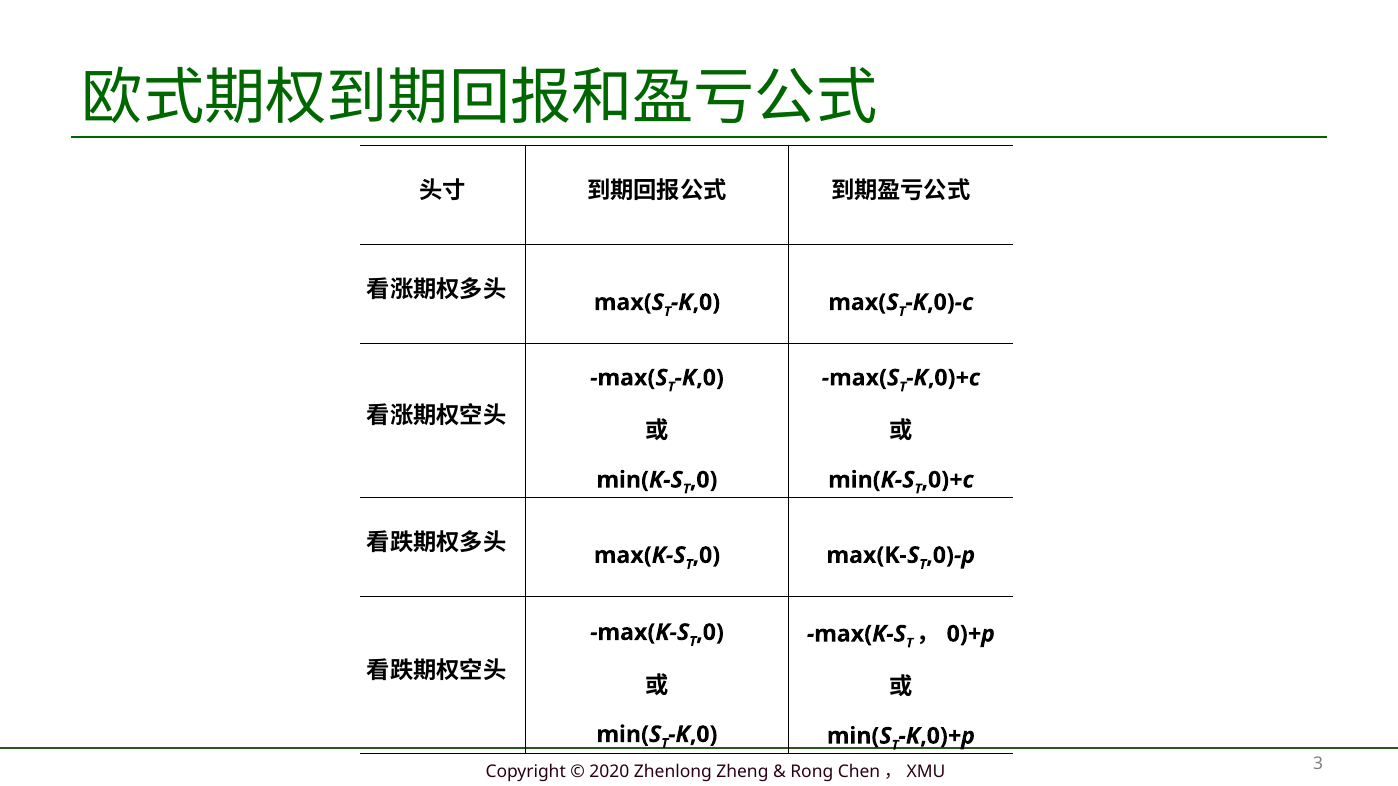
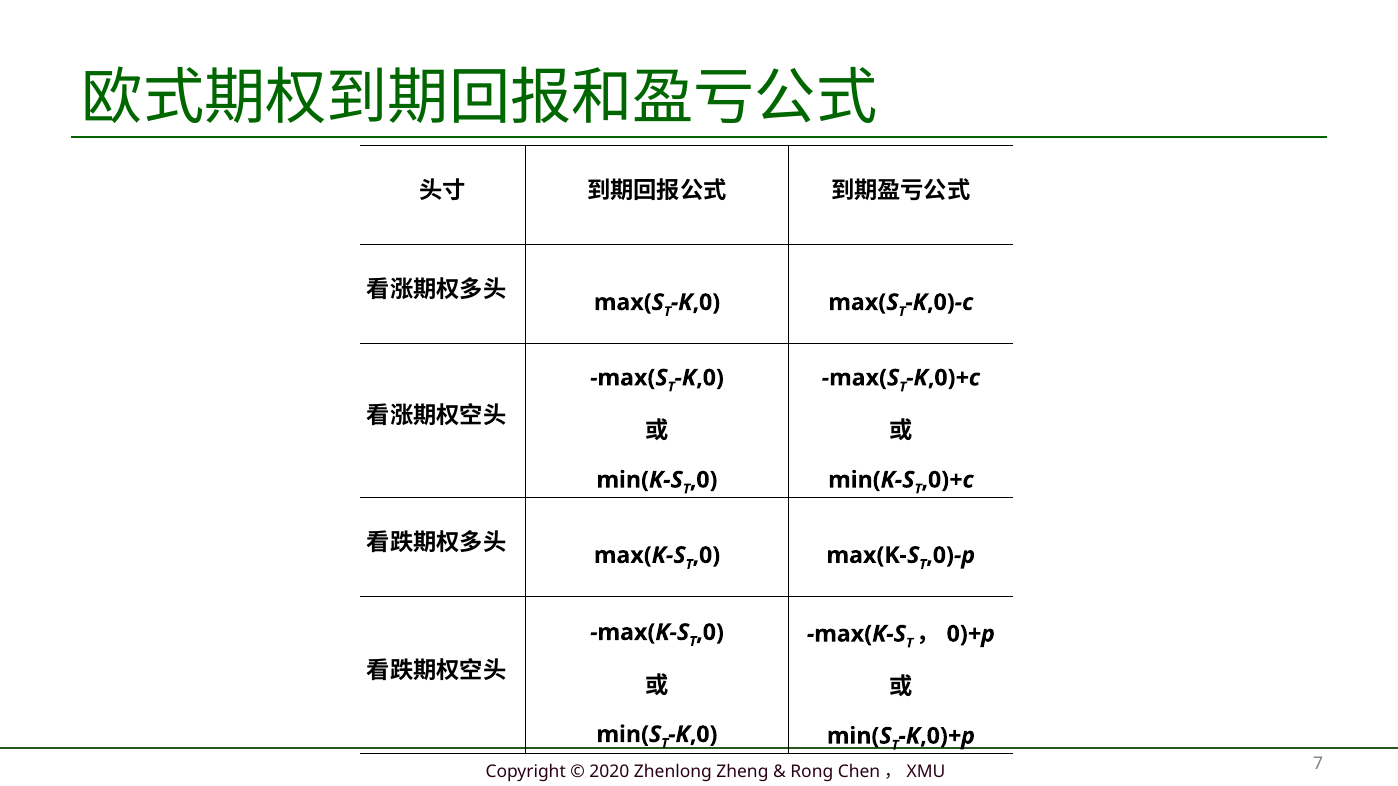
3: 3 -> 7 (1318, 764)
